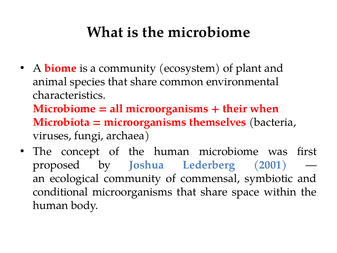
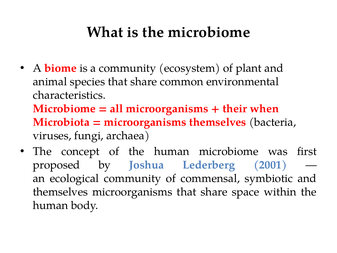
conditional: conditional -> themselves (60, 192)
